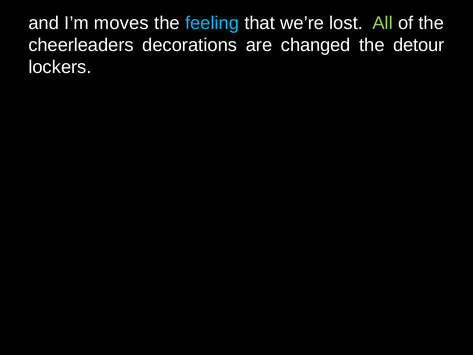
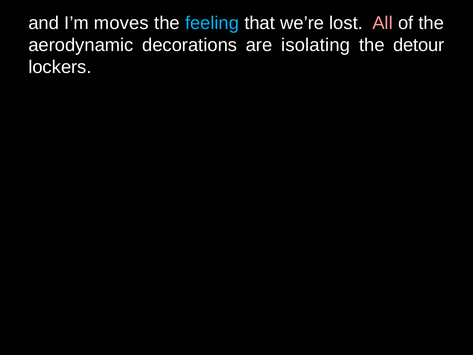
All colour: light green -> pink (383, 23)
cheerleaders: cheerleaders -> aerodynamic (81, 45)
changed: changed -> isolating (316, 45)
